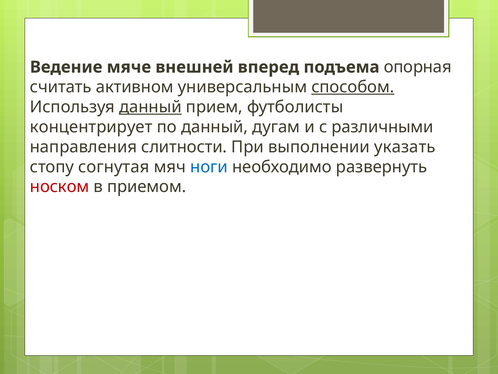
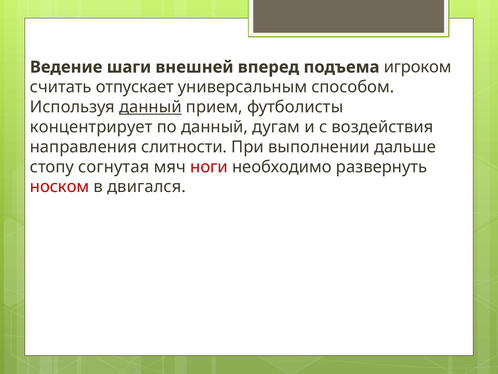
мяче: мяче -> шаги (129, 67)
опорная: опорная -> игроком (418, 67)
активном: активном -> отпускает (135, 87)
способом underline: present -> none (353, 87)
различными: различными -> воздействия (383, 127)
указать: указать -> дальше (405, 147)
ноги colour: blue -> red (209, 167)
приемом: приемом -> двигался (147, 187)
